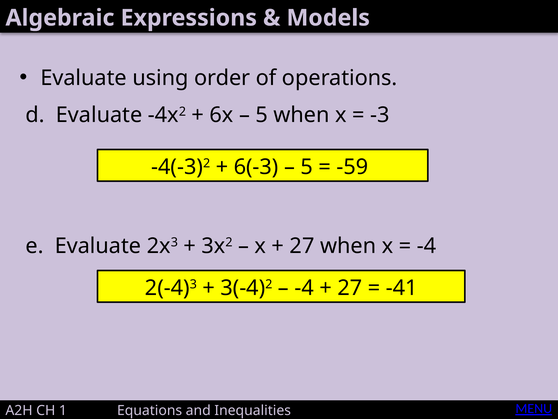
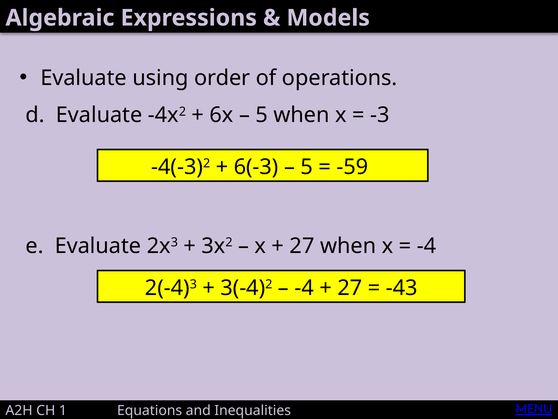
-41: -41 -> -43 (402, 288)
